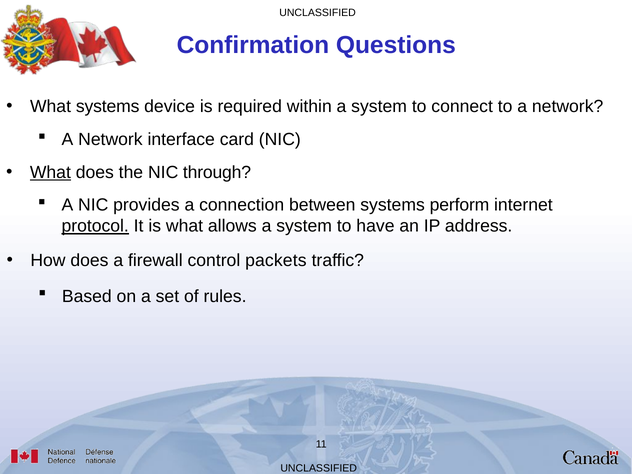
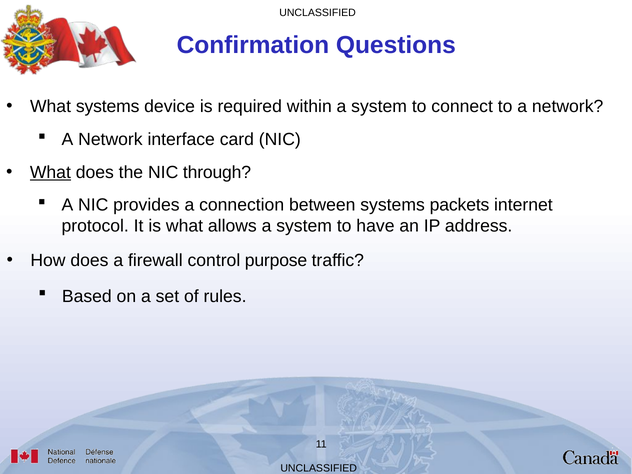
perform: perform -> packets (460, 205)
protocol underline: present -> none (95, 226)
packets: packets -> purpose (276, 261)
